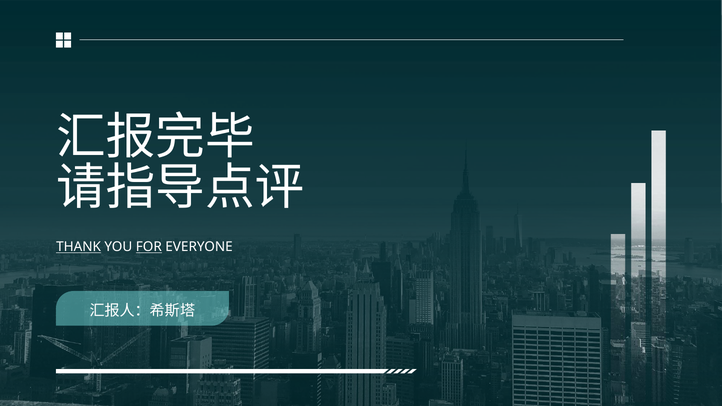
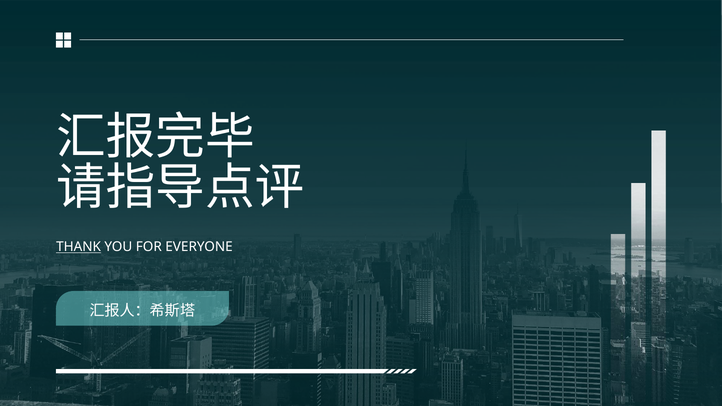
FOR underline: present -> none (149, 247)
